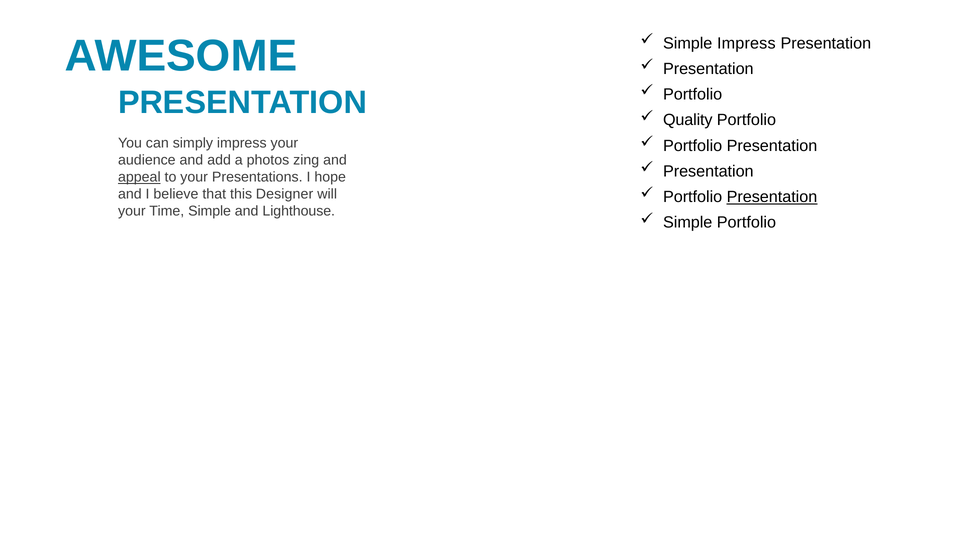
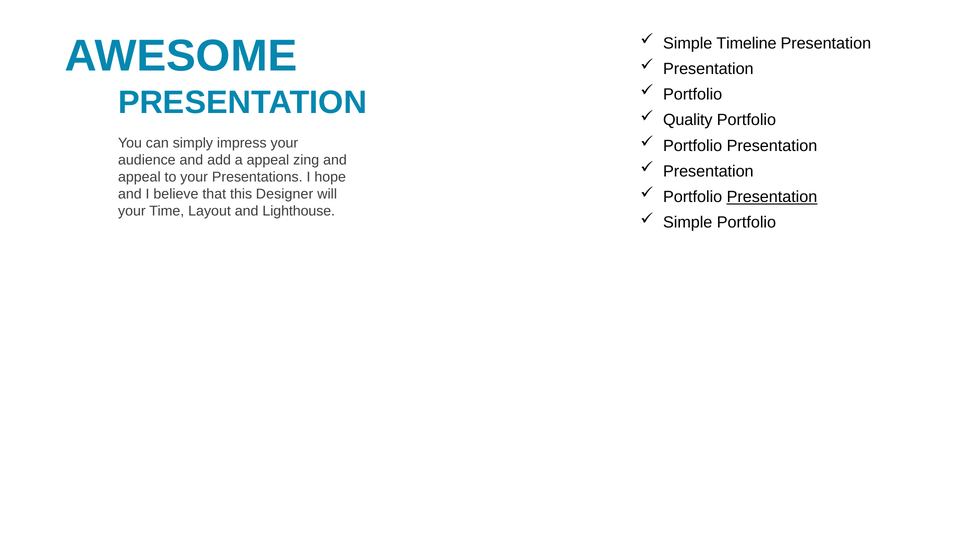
Simple Impress: Impress -> Timeline (747, 43)
a photos: photos -> appeal (268, 160)
appeal underline: present -> none (139, 177)
Time Simple: Simple -> Layout (210, 211)
